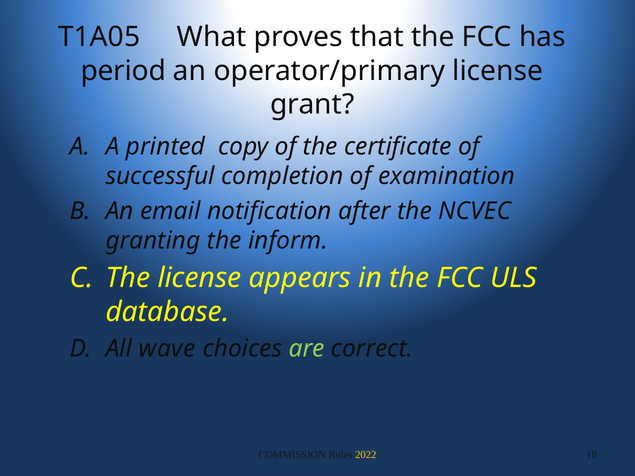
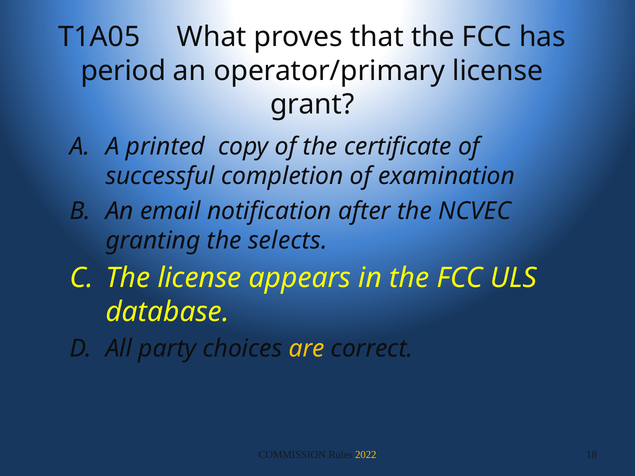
inform: inform -> selects (288, 241)
wave: wave -> party (167, 349)
are colour: light green -> yellow (307, 349)
